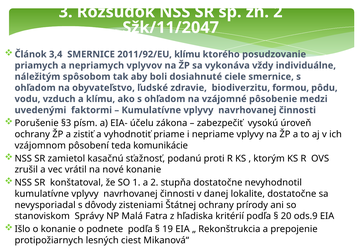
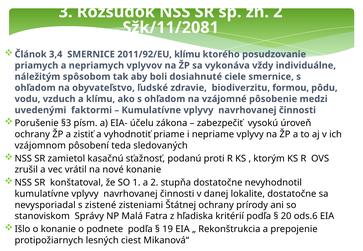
Sžk/11/2047: Sžk/11/2047 -> Sžk/11/2081 (171, 28)
komunikácie: komunikácie -> sledovaných (161, 146)
dôvody: dôvody -> zistené (101, 205)
ods.9: ods.9 -> ods.6 (306, 216)
